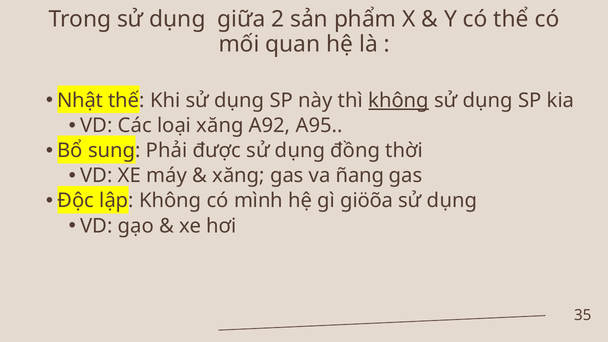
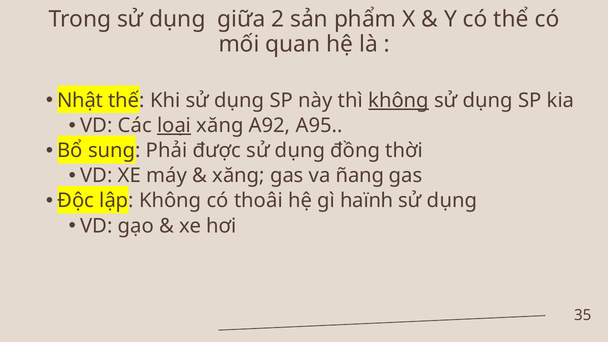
loại underline: none -> present (174, 126)
mình: mình -> thoâi (258, 201)
giöõa: giöõa -> haïnh (367, 201)
